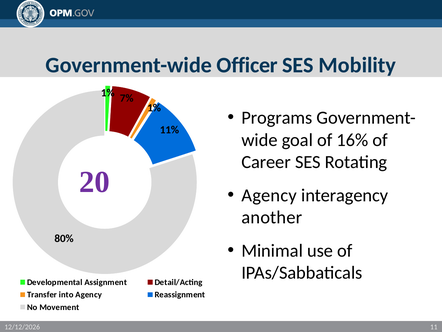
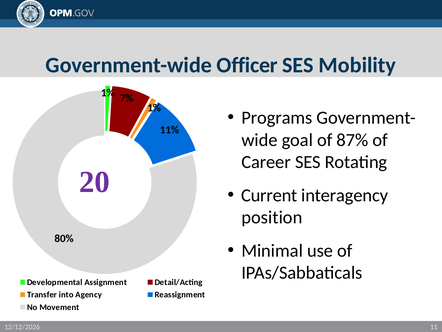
16%: 16% -> 87% (352, 140)
Agency: Agency -> Current (269, 195)
another: another -> position (272, 217)
